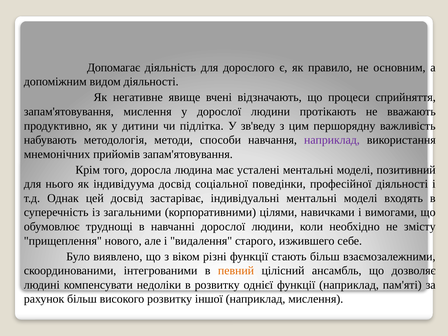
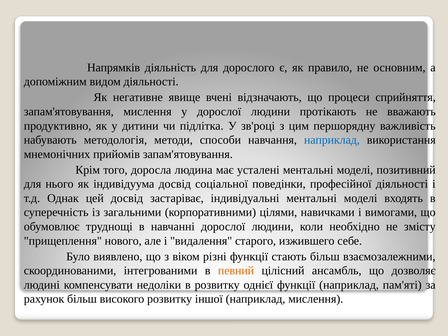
Допомагає: Допомагає -> Напрямків (114, 67)
зв'веду: зв'веду -> зв'році (258, 126)
наприклад colour: purple -> blue (332, 140)
